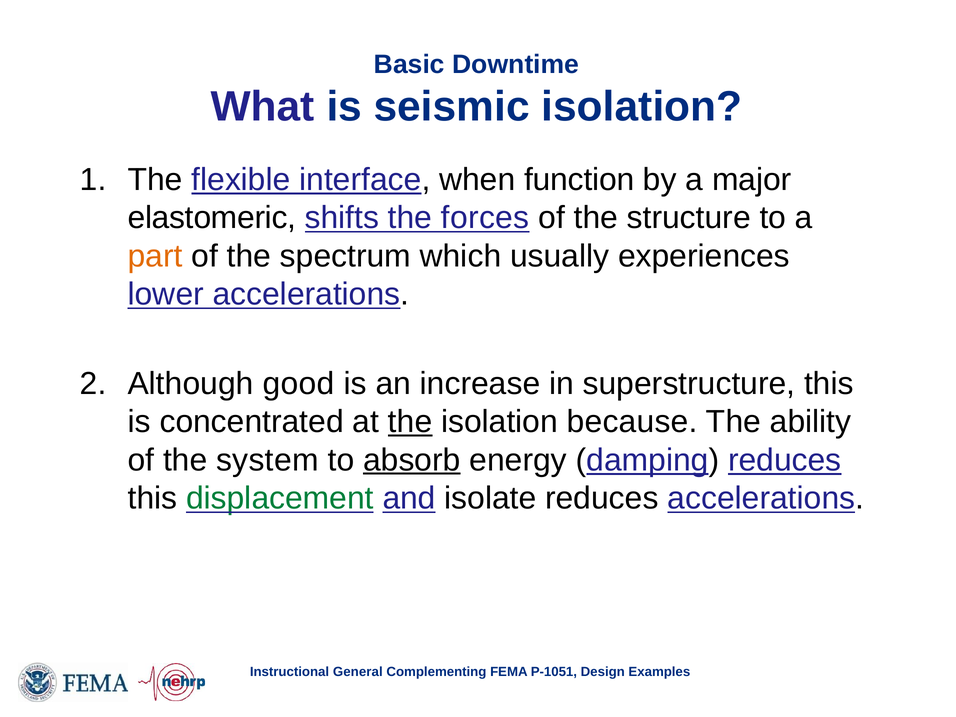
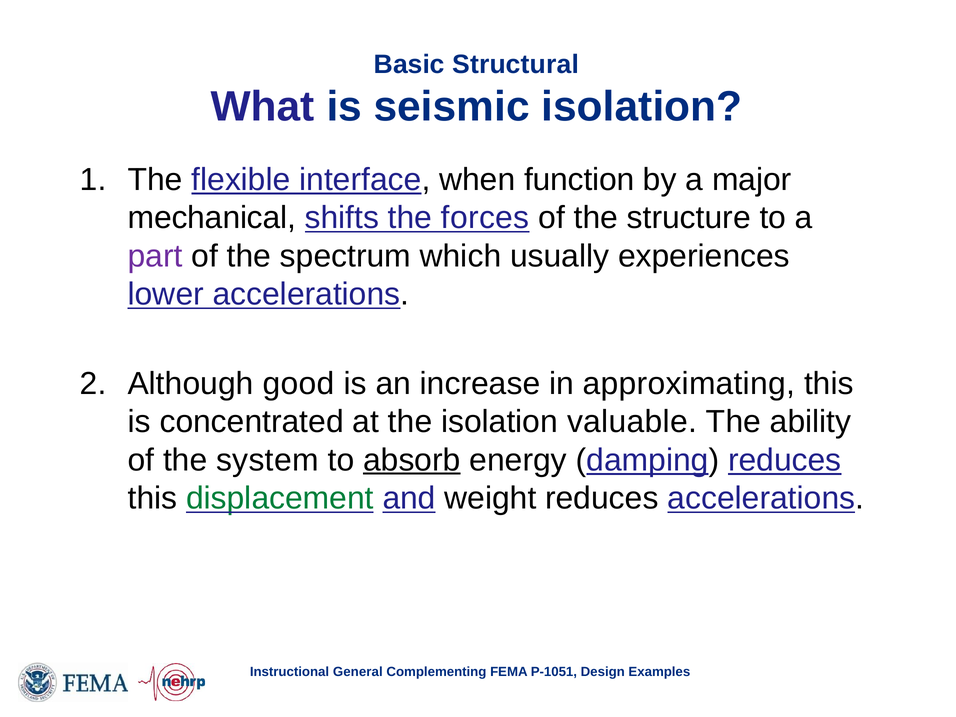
Downtime: Downtime -> Structural (516, 64)
elastomeric: elastomeric -> mechanical (212, 218)
part colour: orange -> purple (155, 256)
superstructure: superstructure -> approximating (689, 384)
the underline: present -> none (410, 422)
because: because -> valuable (632, 422)
isolate: isolate -> weight (490, 498)
